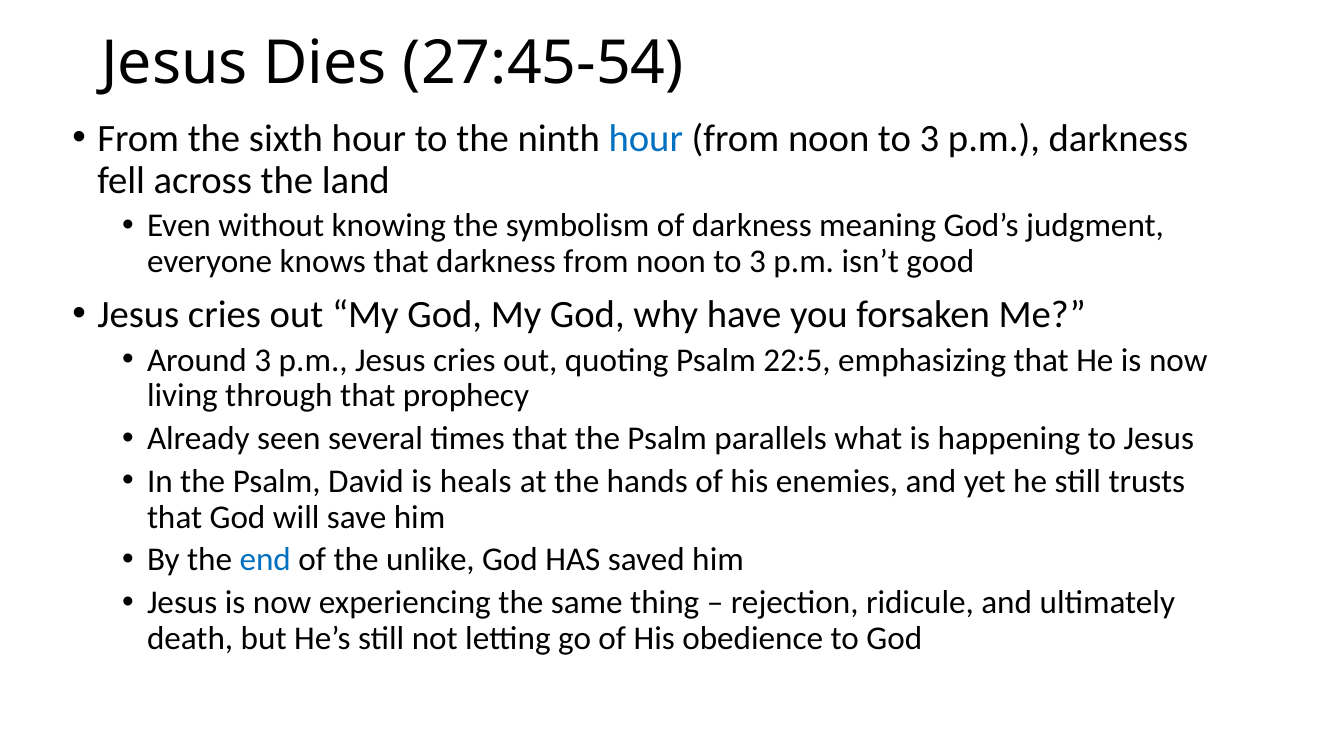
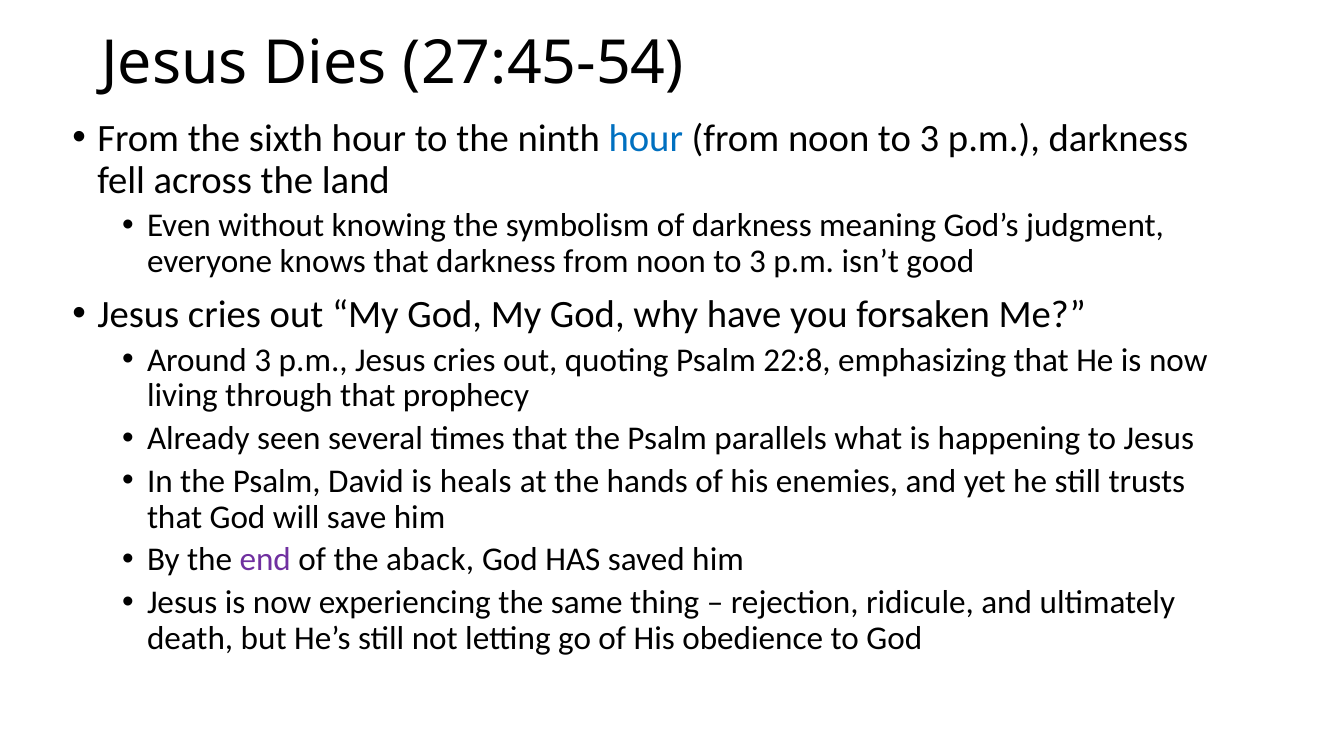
22:5: 22:5 -> 22:8 (797, 360)
end colour: blue -> purple (265, 560)
unlike: unlike -> aback (430, 560)
